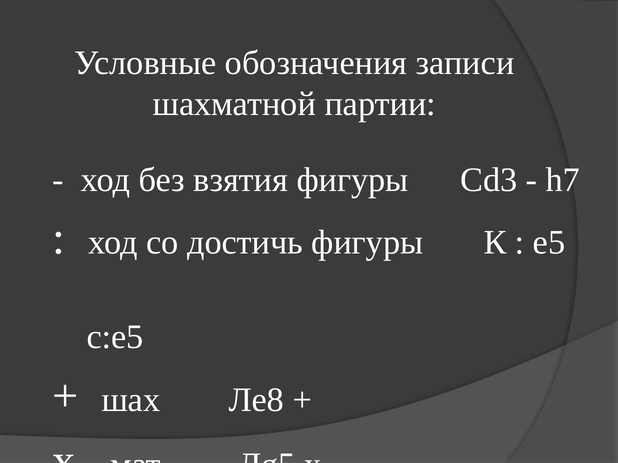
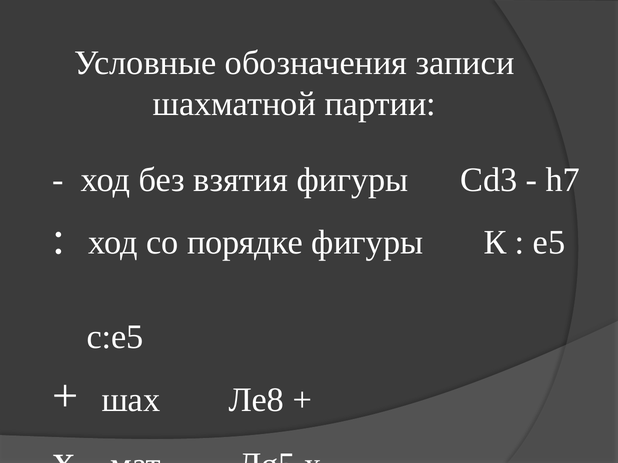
достичь: достичь -> порядке (245, 243)
